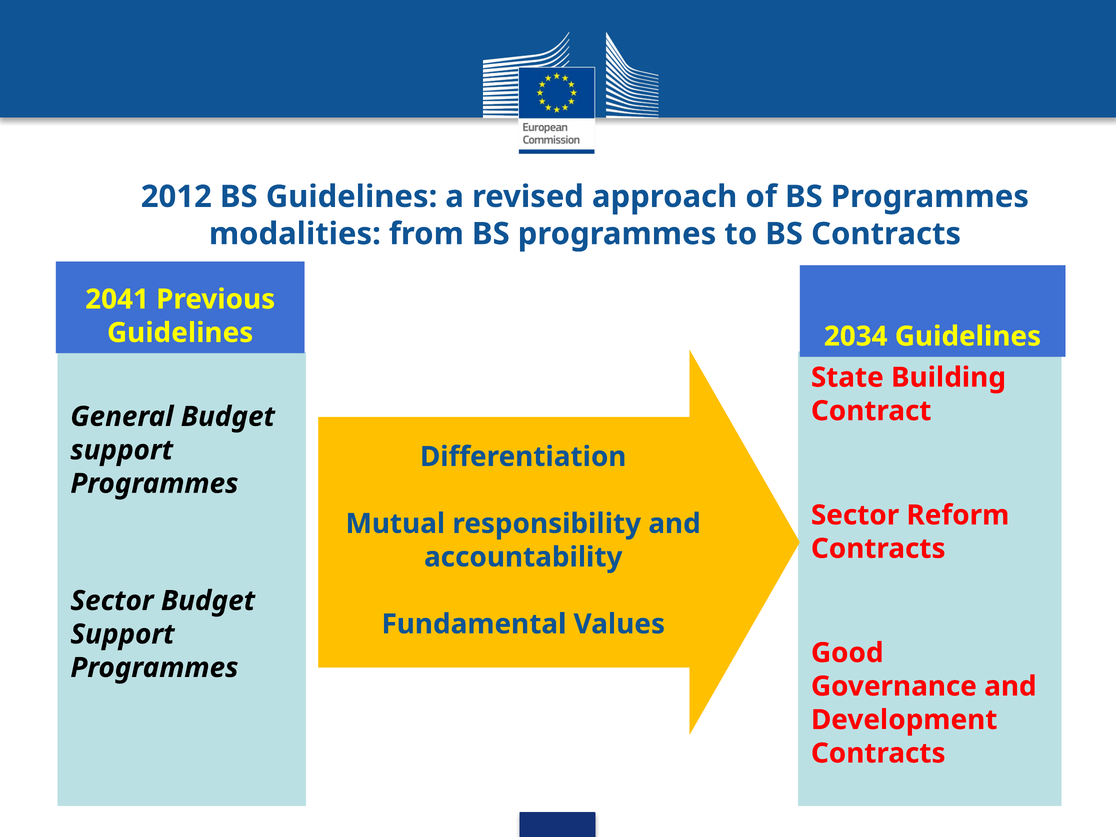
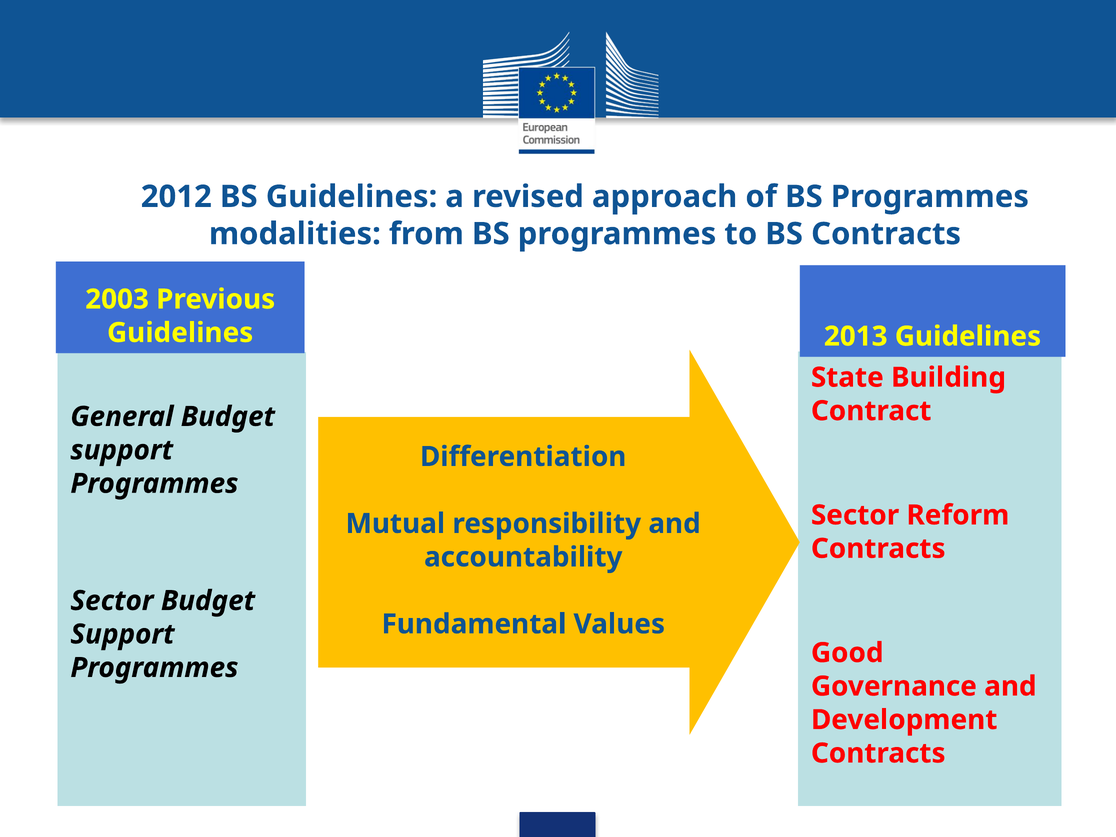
2041: 2041 -> 2003 (117, 299)
2034: 2034 -> 2013 (856, 336)
